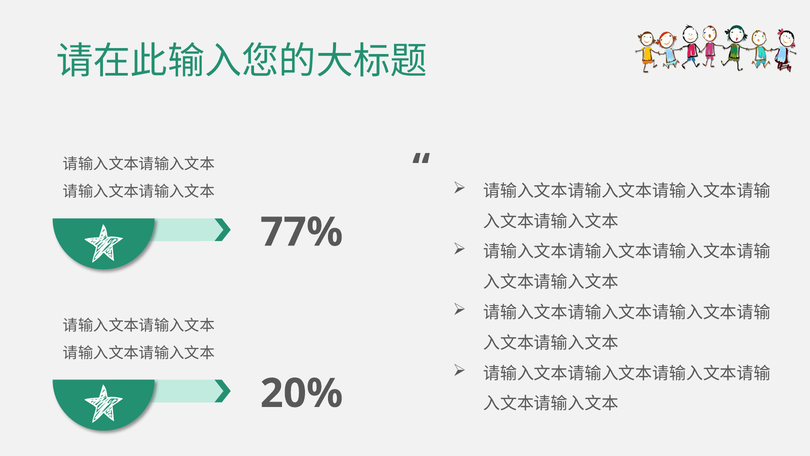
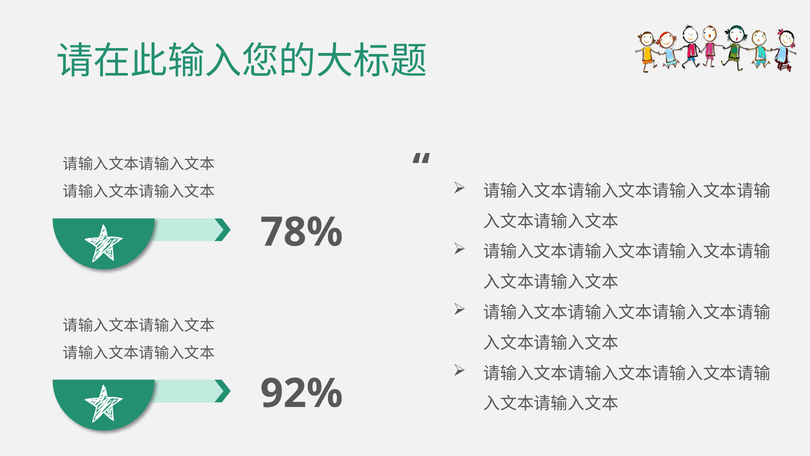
77%: 77% -> 78% (302, 232)
20%: 20% -> 92% (302, 393)
